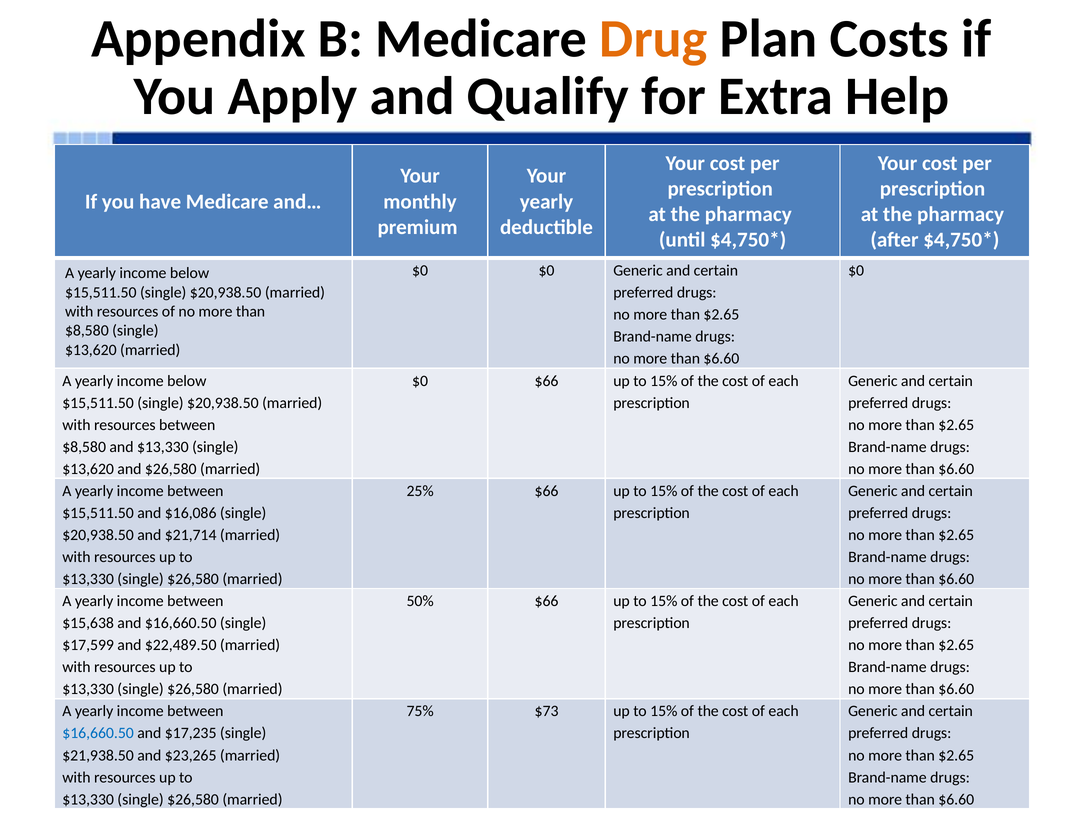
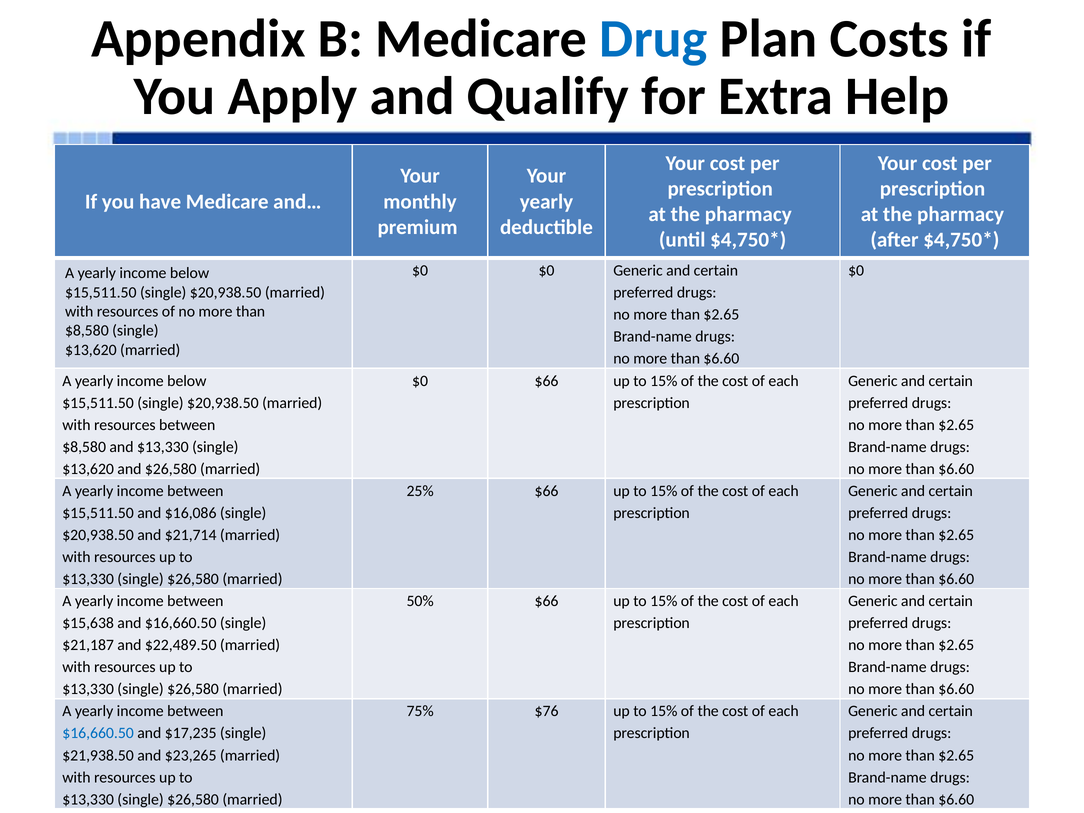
Drug colour: orange -> blue (653, 39)
$17,599: $17,599 -> $21,187 (88, 645)
$73: $73 -> $76 (547, 711)
